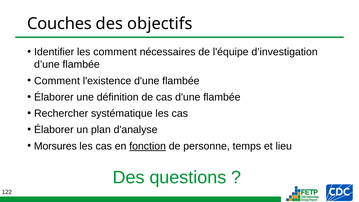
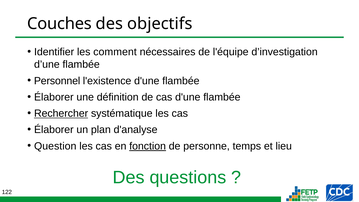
Comment: Comment -> Personnel (57, 81)
Rechercher underline: none -> present (61, 113)
Morsures: Morsures -> Question (55, 146)
